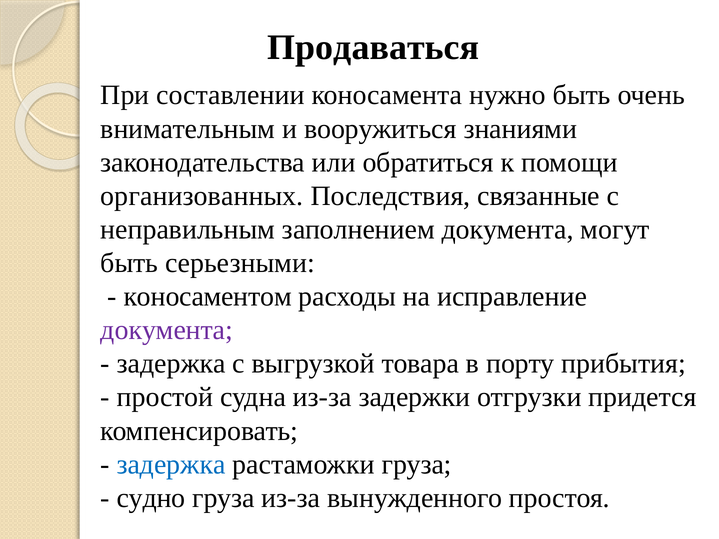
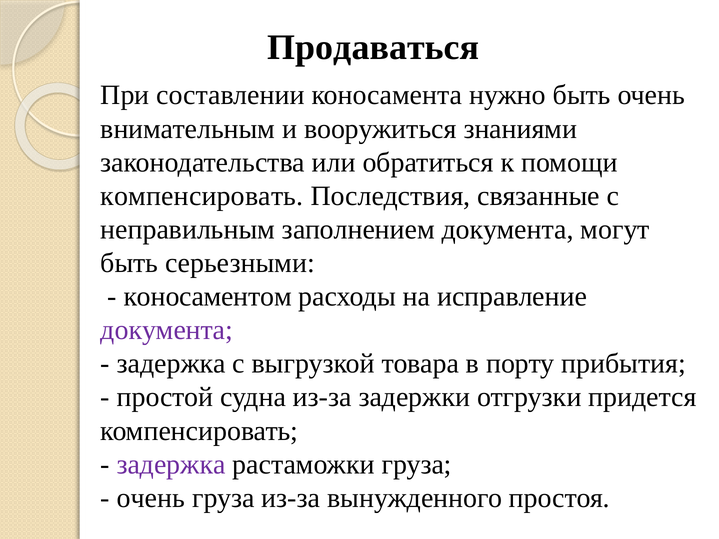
организованных: организованных -> компенсировать (202, 196)
задержка colour: blue -> purple (171, 465)
судно: судно -> очень (151, 498)
